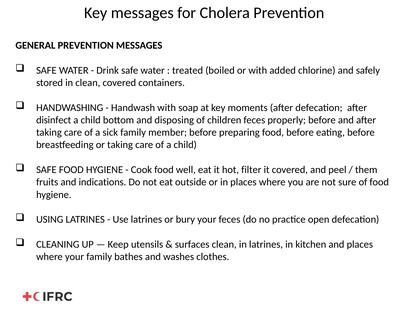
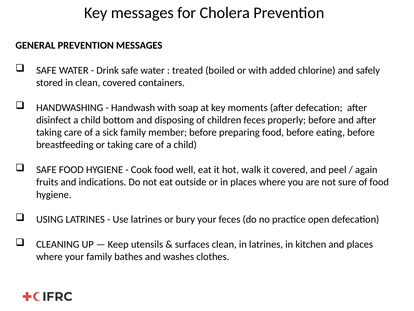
filter: filter -> walk (251, 170)
them: them -> again (366, 170)
